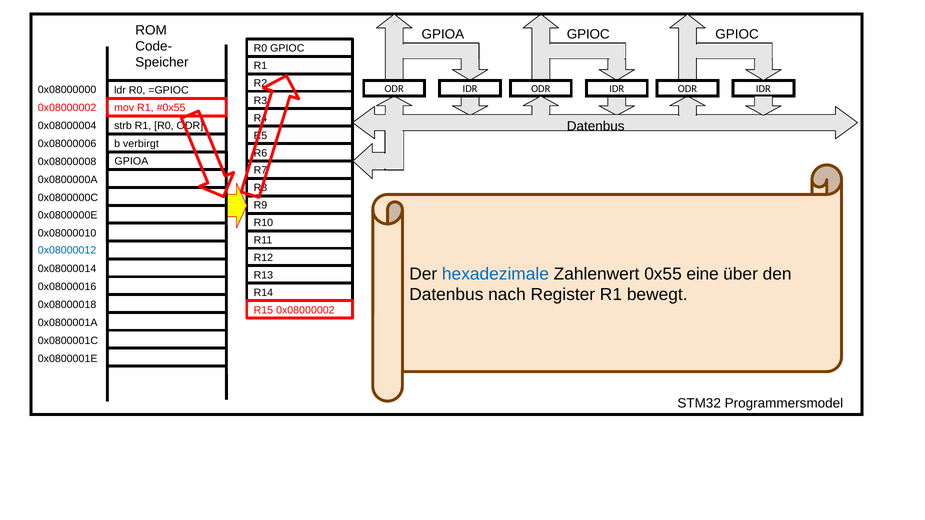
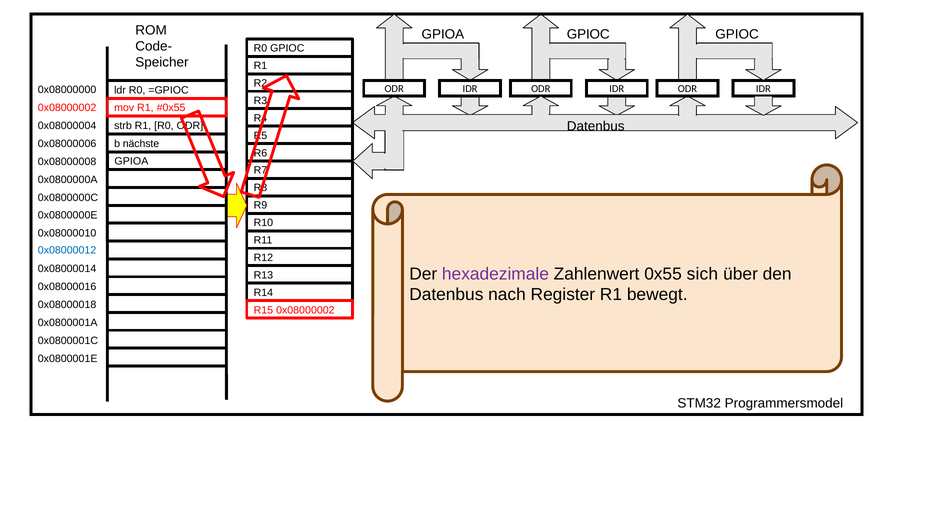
verbirgt: verbirgt -> nächste (141, 144)
hexadezimale colour: blue -> purple (495, 274)
eine: eine -> sich (702, 274)
